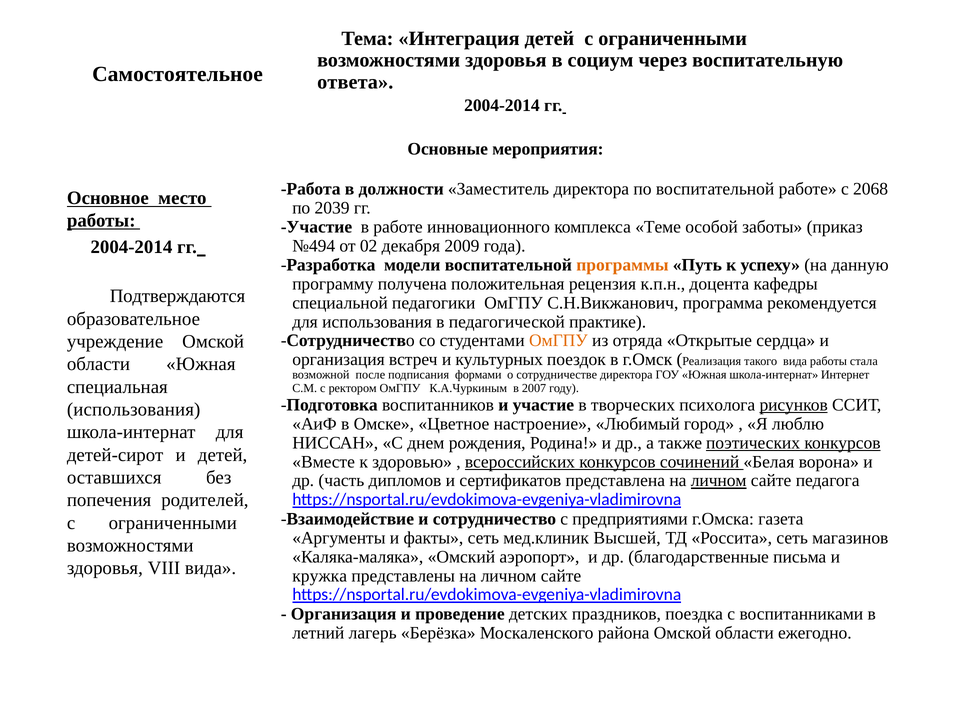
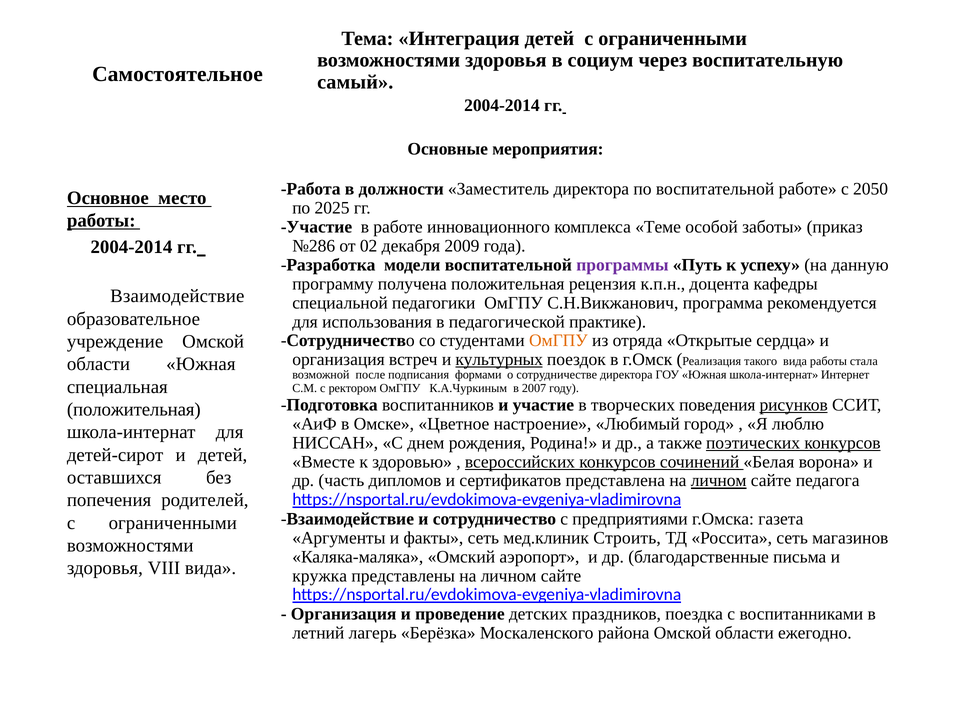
ответа: ответа -> самый (355, 82)
2068: 2068 -> 2050 (871, 189)
2039: 2039 -> 2025 (332, 208)
№494: №494 -> №286 (314, 246)
программы colour: orange -> purple (622, 265)
Подтверждаются: Подтверждаются -> Взаимодействие (177, 296)
культурных underline: none -> present (499, 359)
психолога: психолога -> поведения (717, 405)
использования: использования -> положительная (134, 409)
Высшей: Высшей -> Строить (627, 537)
